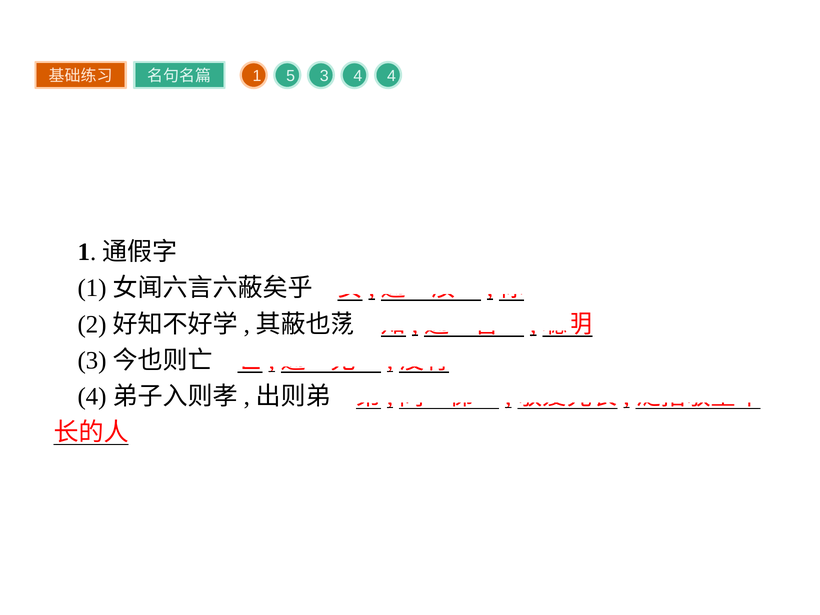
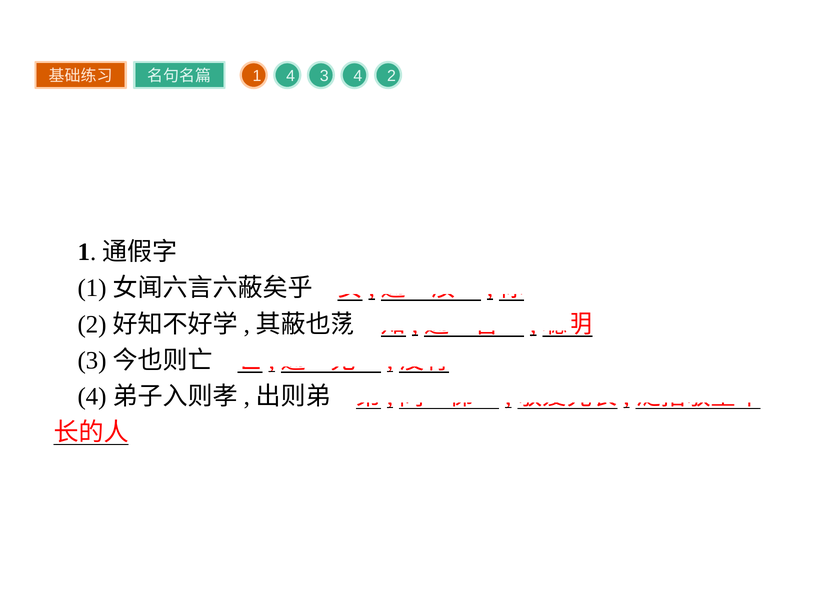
1 5: 5 -> 4 (291, 76)
4 4: 4 -> 2 (391, 76)
